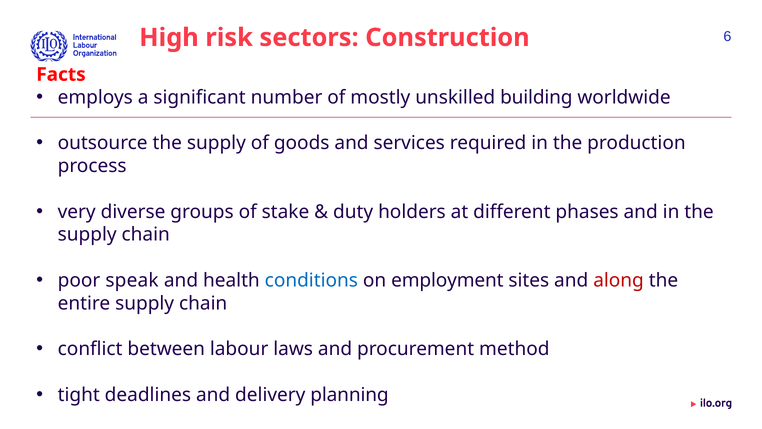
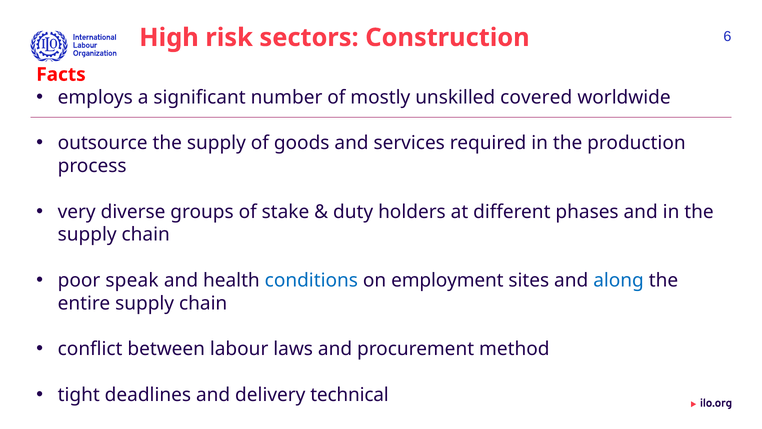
building: building -> covered (536, 97)
along colour: red -> blue (619, 280)
planning: planning -> technical (350, 394)
